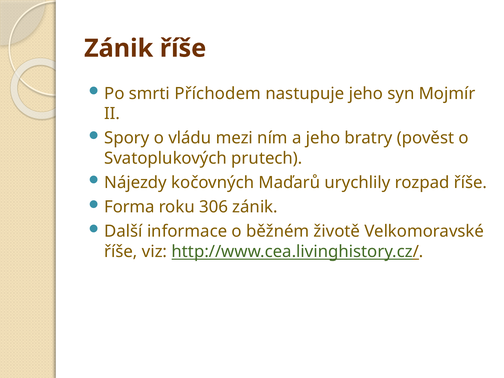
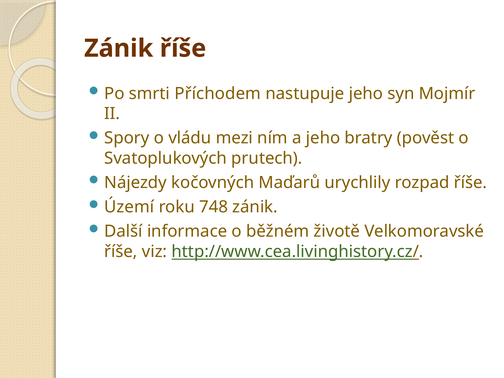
Forma: Forma -> Území (129, 207)
306: 306 -> 748 (214, 207)
